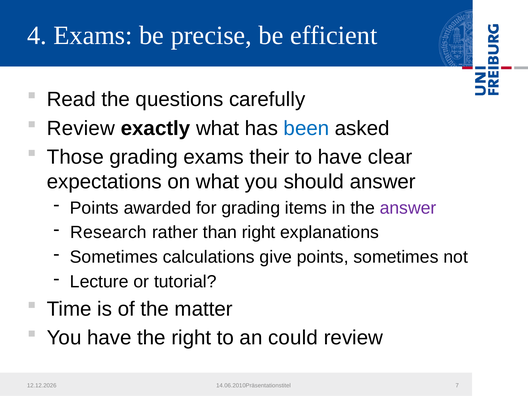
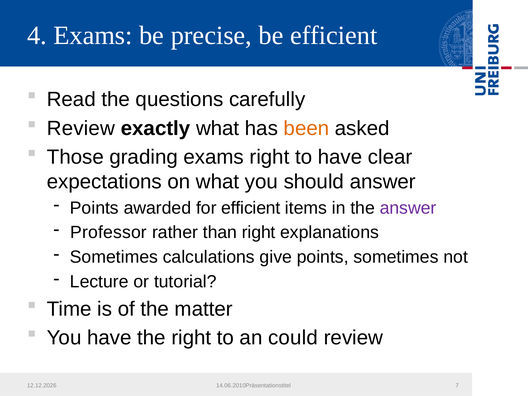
been colour: blue -> orange (306, 128)
exams their: their -> right (269, 157)
for grading: grading -> efficient (251, 208)
Research: Research -> Professor (108, 232)
